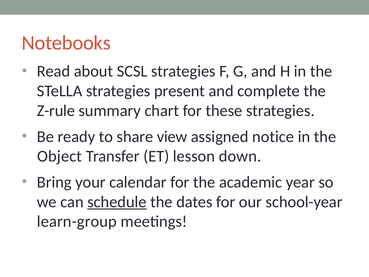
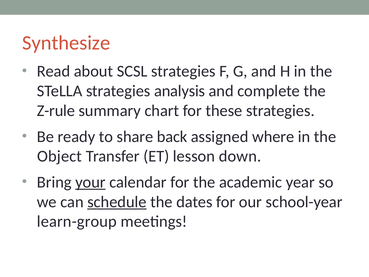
Notebooks: Notebooks -> Synthesize (66, 43)
present: present -> analysis (180, 91)
view: view -> back (172, 136)
notice: notice -> where (273, 136)
your underline: none -> present (90, 182)
